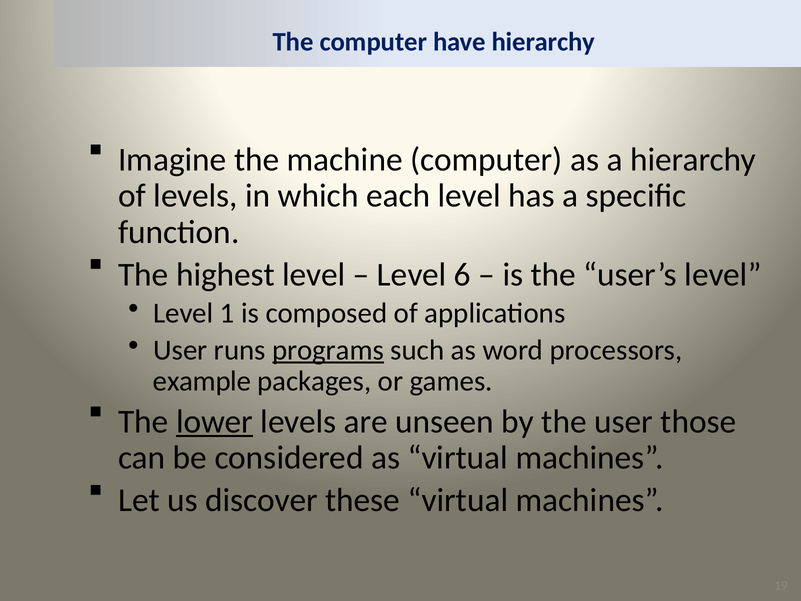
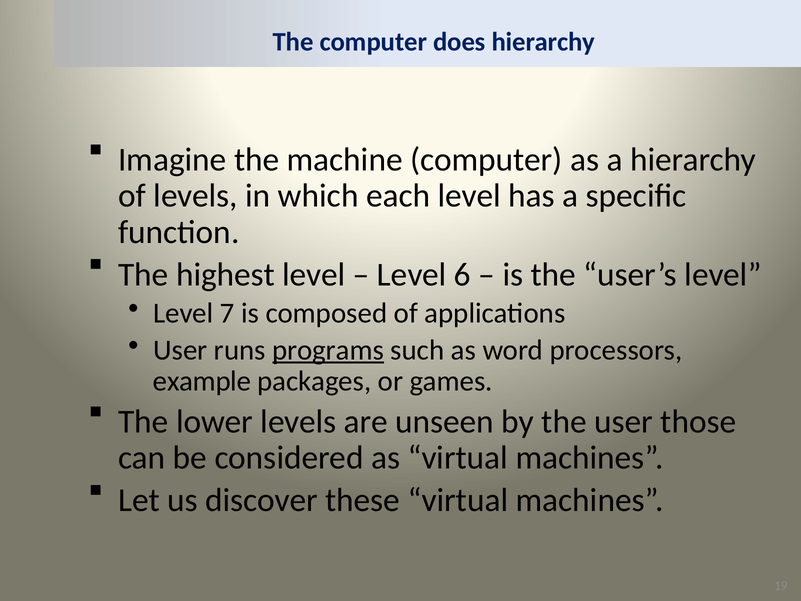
have: have -> does (459, 42)
1: 1 -> 7 (227, 313)
lower underline: present -> none (214, 422)
